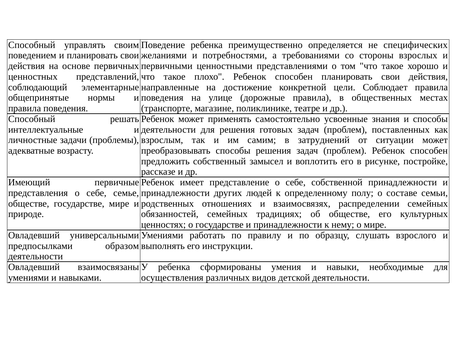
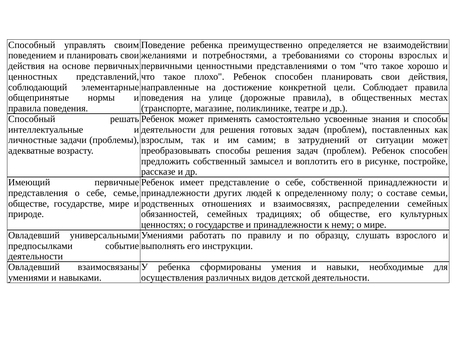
специфических: специфических -> взаимодействии (416, 45)
образом: образом -> событие (122, 246)
